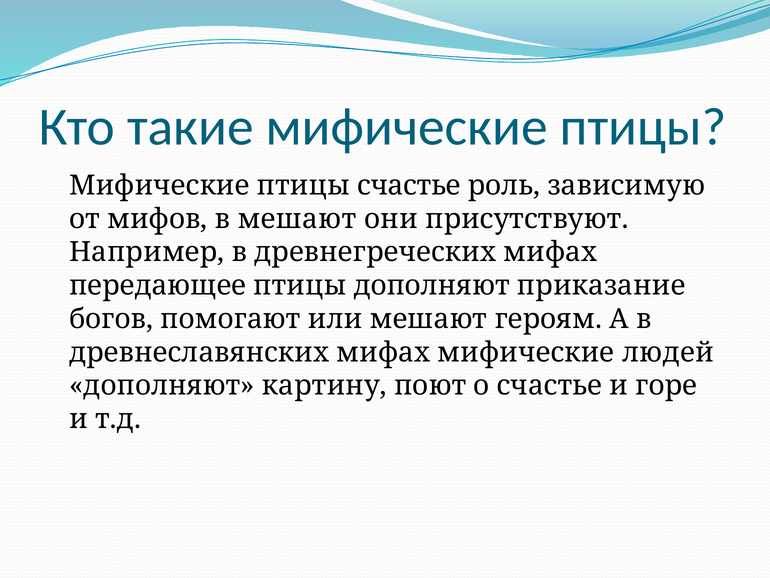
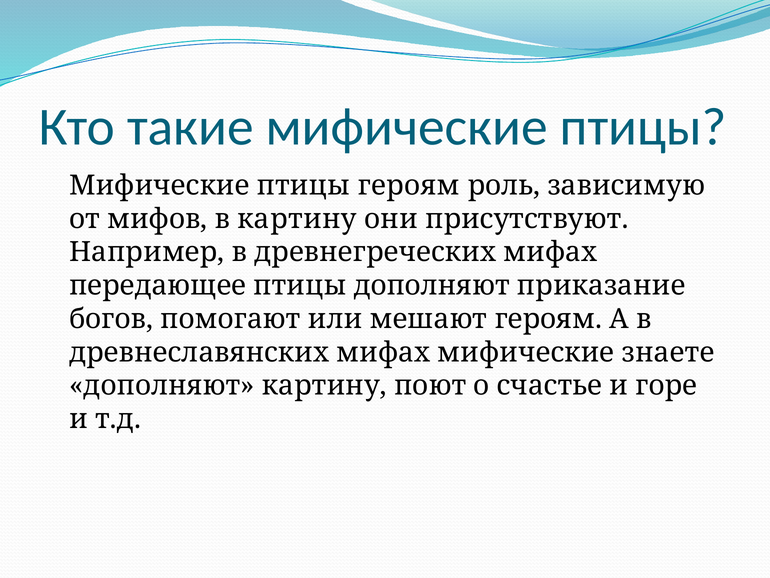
птицы счастье: счастье -> героям (409, 185)
в мешают: мешают -> картину (297, 219)
людей: людей -> знаете (668, 352)
